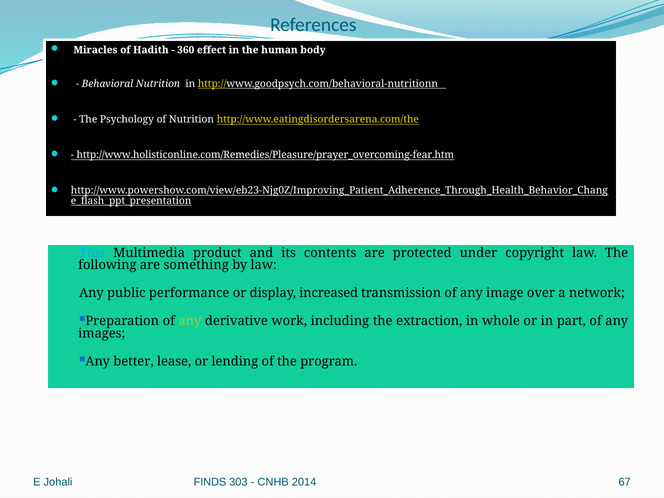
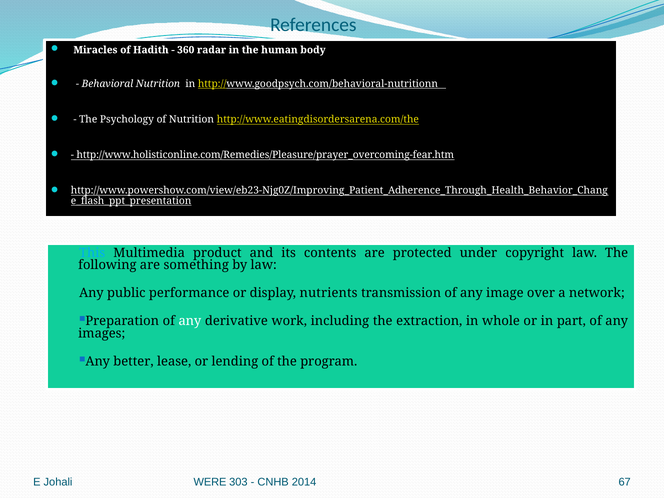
effect: effect -> radar (212, 50)
increased: increased -> nutrients (329, 293)
any colour: light green -> white (190, 321)
FINDS: FINDS -> WERE (210, 482)
